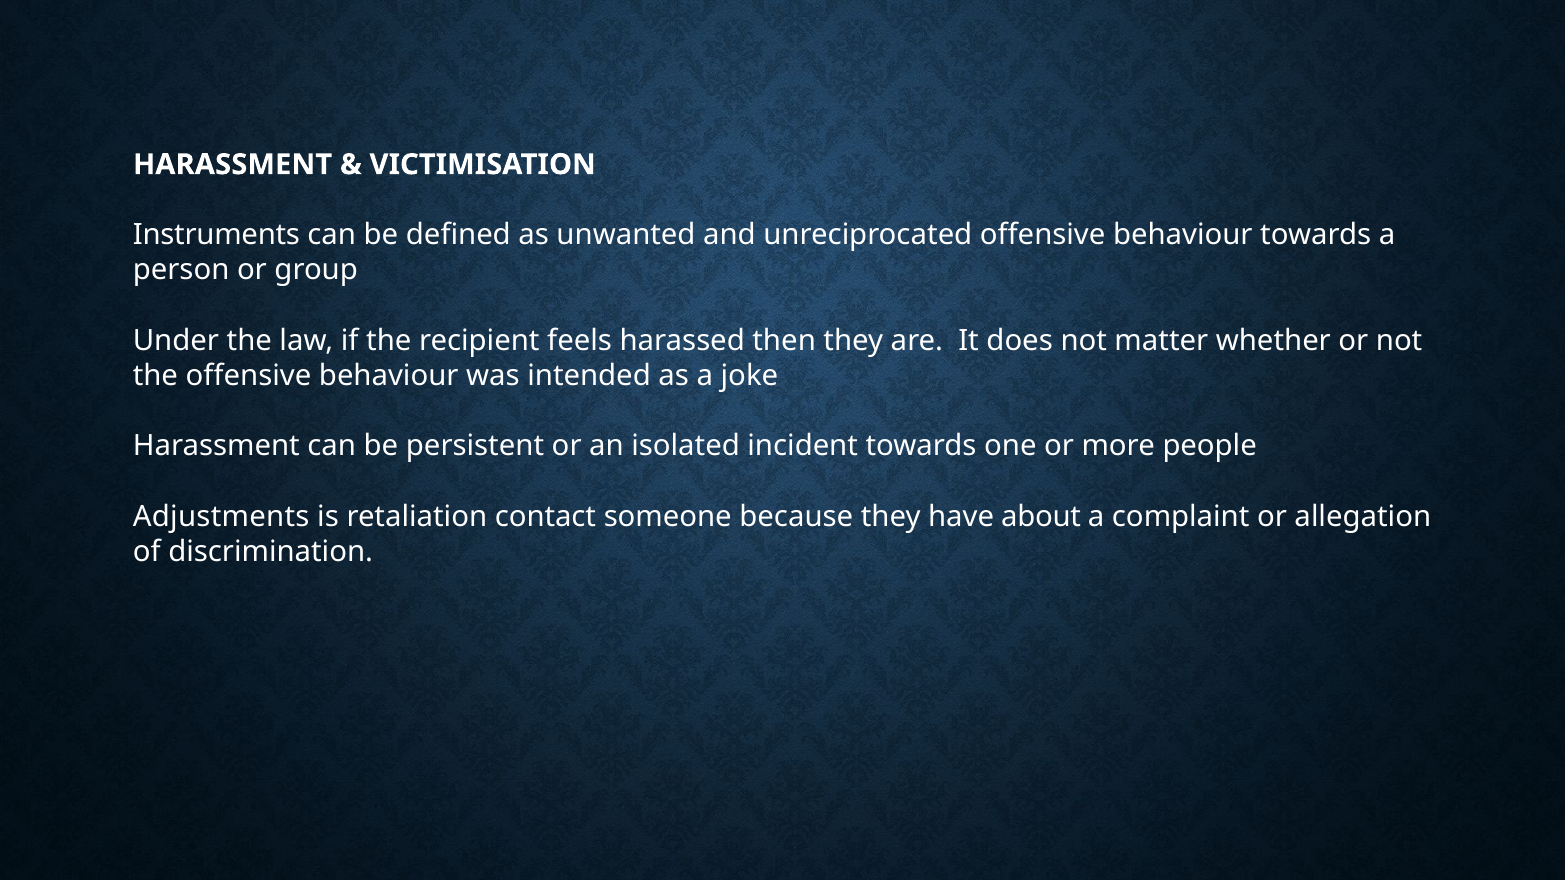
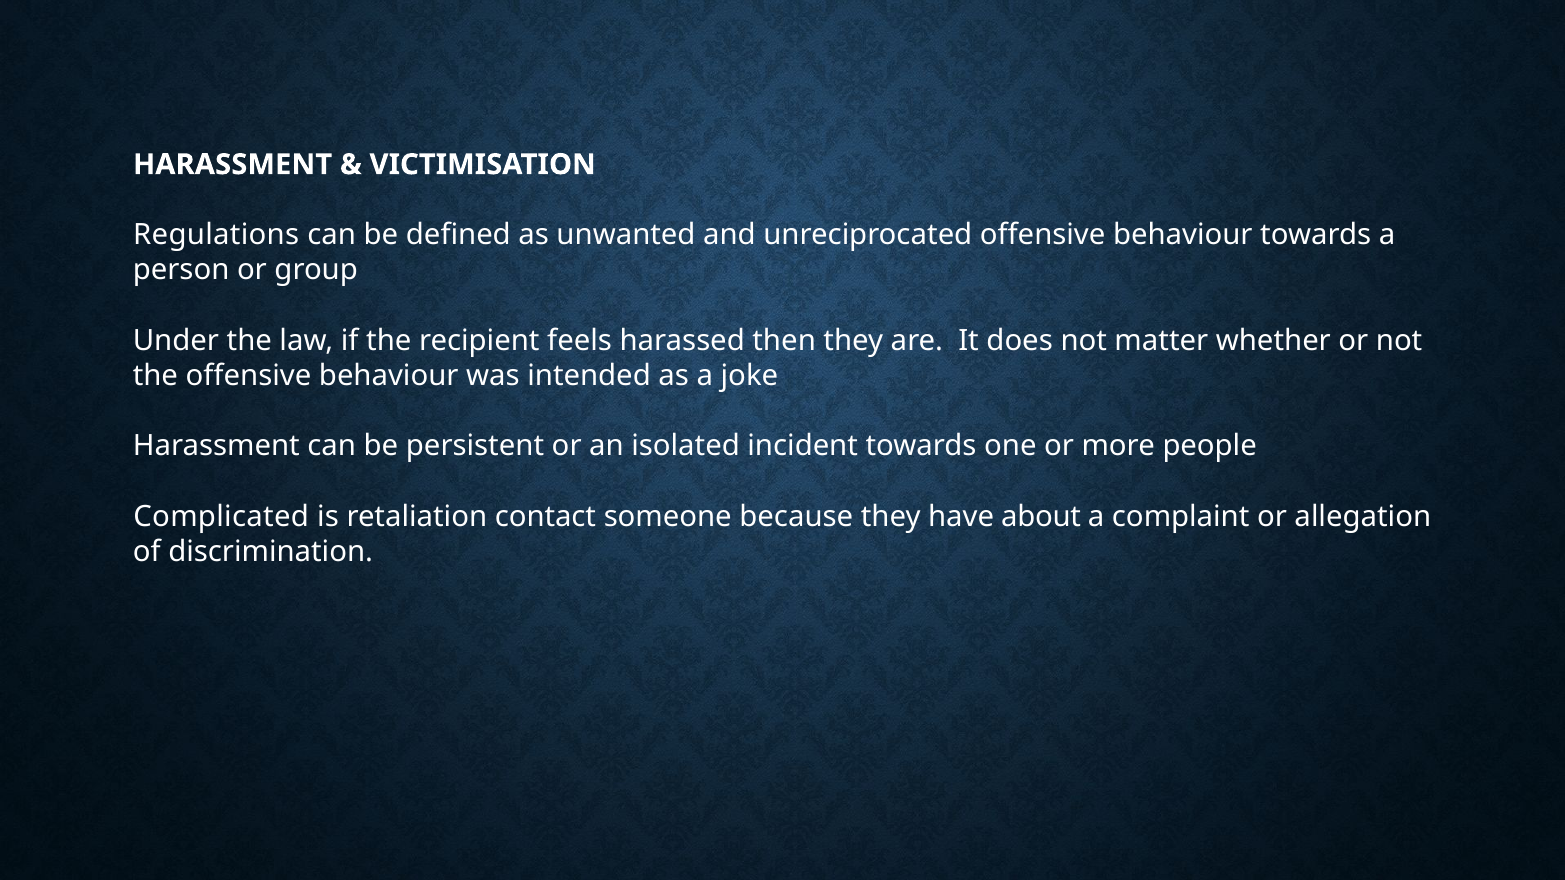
Instruments: Instruments -> Regulations (216, 235)
Adjustments: Adjustments -> Complicated (221, 517)
